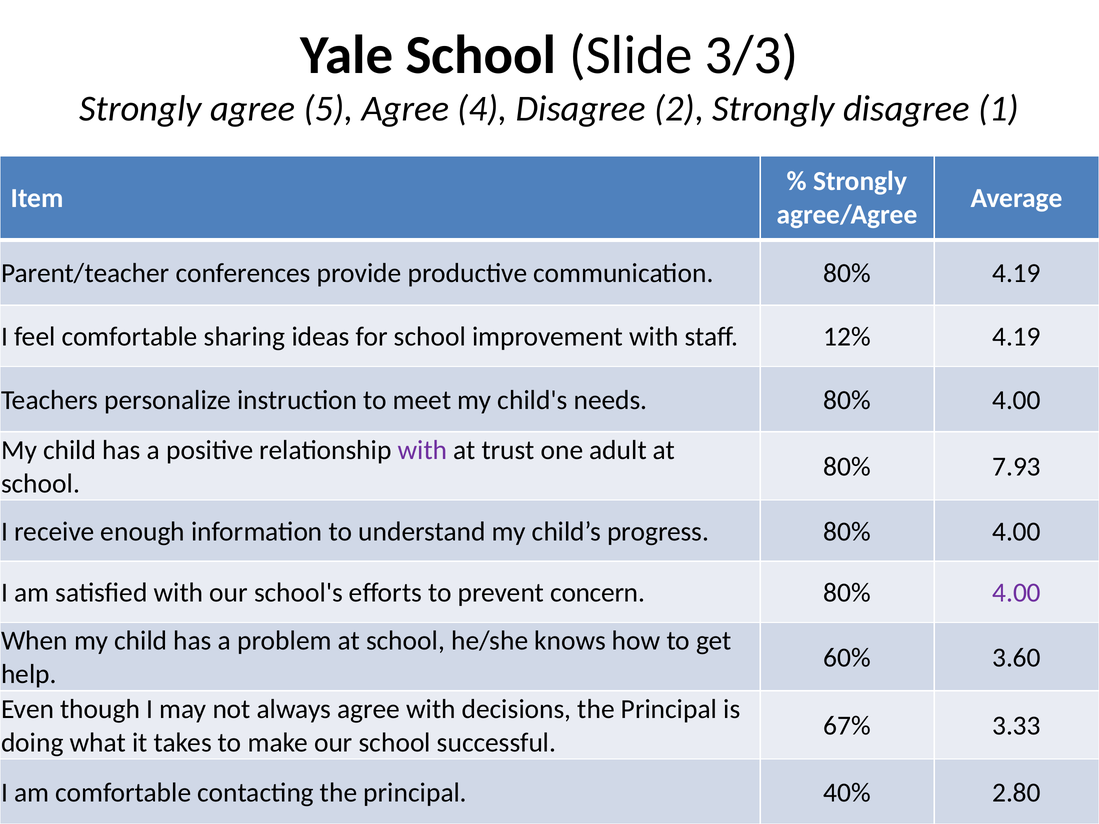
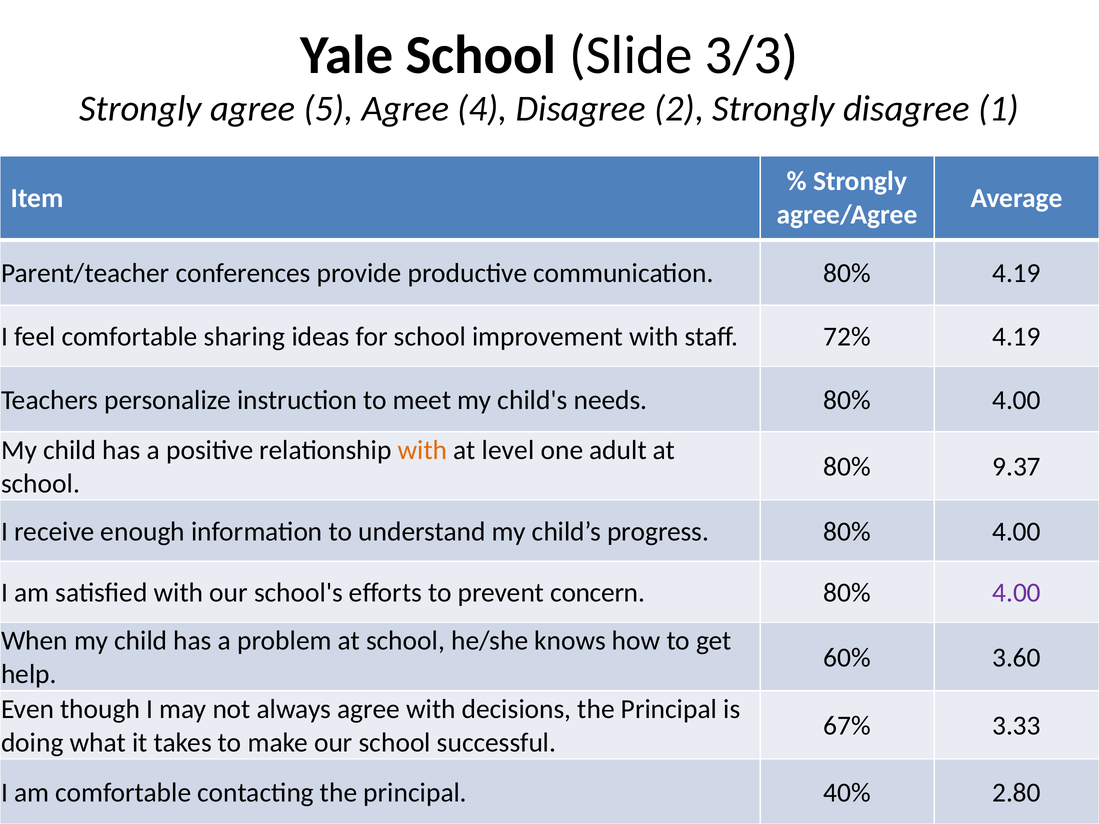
12%: 12% -> 72% (847, 337)
with colour: purple -> orange (423, 450)
trust: trust -> level (508, 450)
7.93: 7.93 -> 9.37 (1017, 467)
